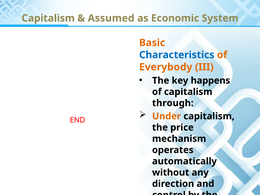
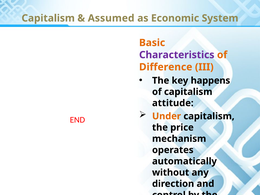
Characteristics colour: blue -> purple (177, 55)
Everybody: Everybody -> Difference (166, 67)
through: through -> attitude (173, 103)
